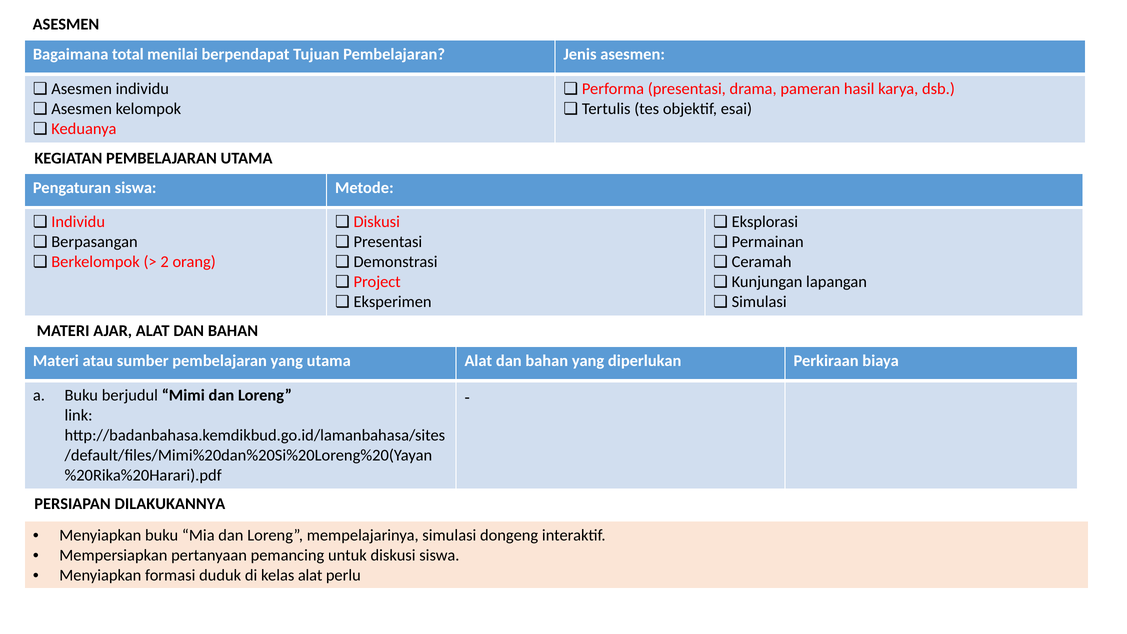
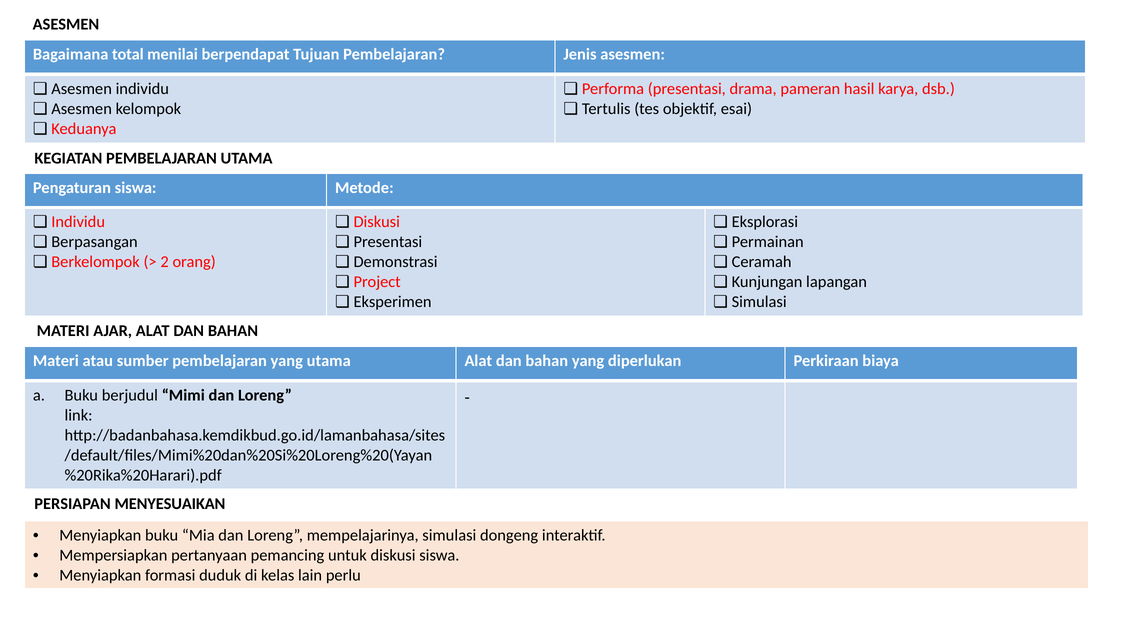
DILAKUKANNYA: DILAKUKANNYA -> MENYESUAIKAN (170, 504)
kelas alat: alat -> lain (310, 575)
